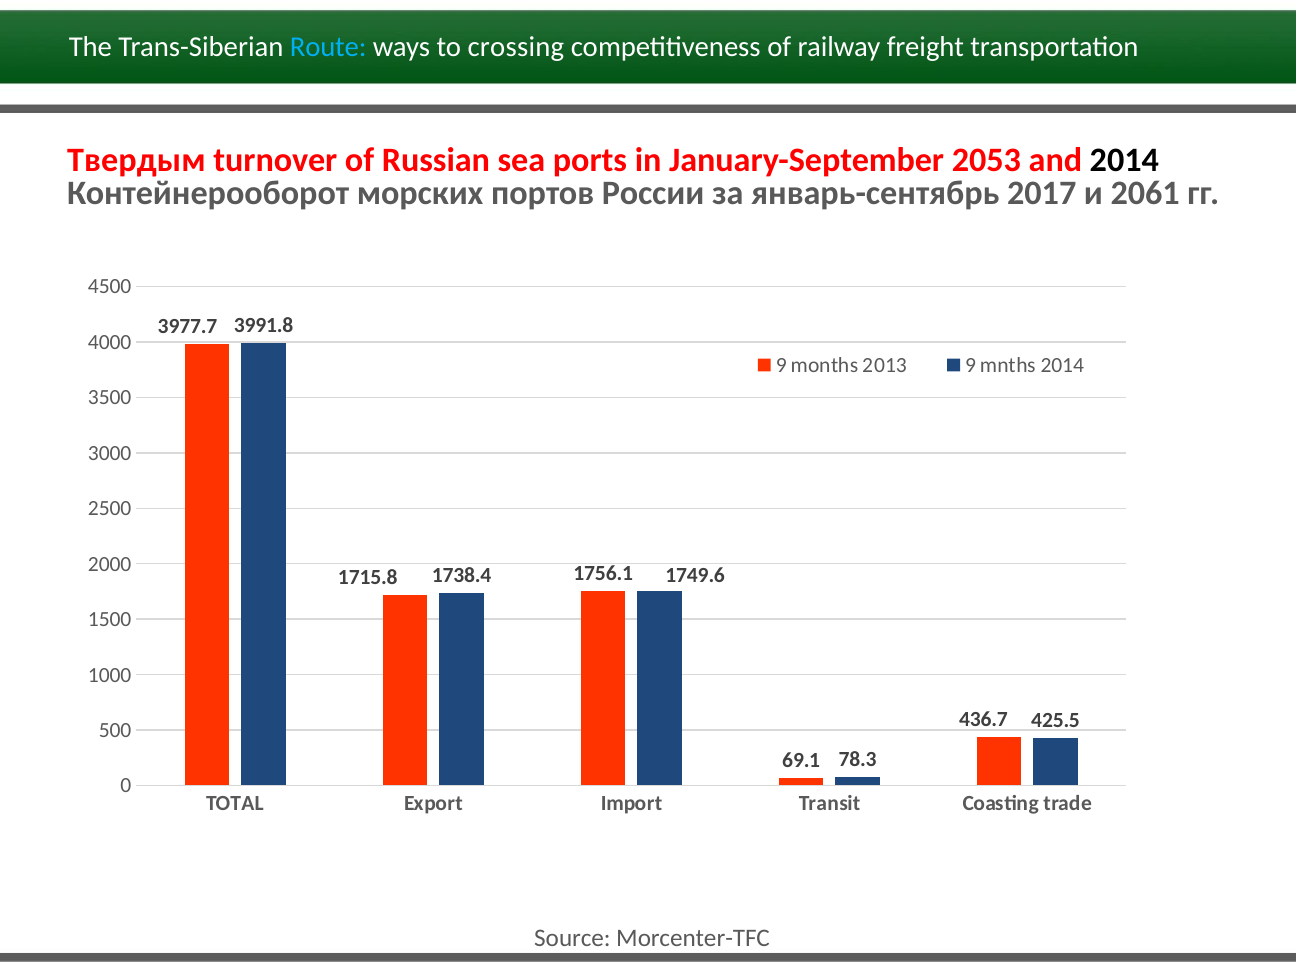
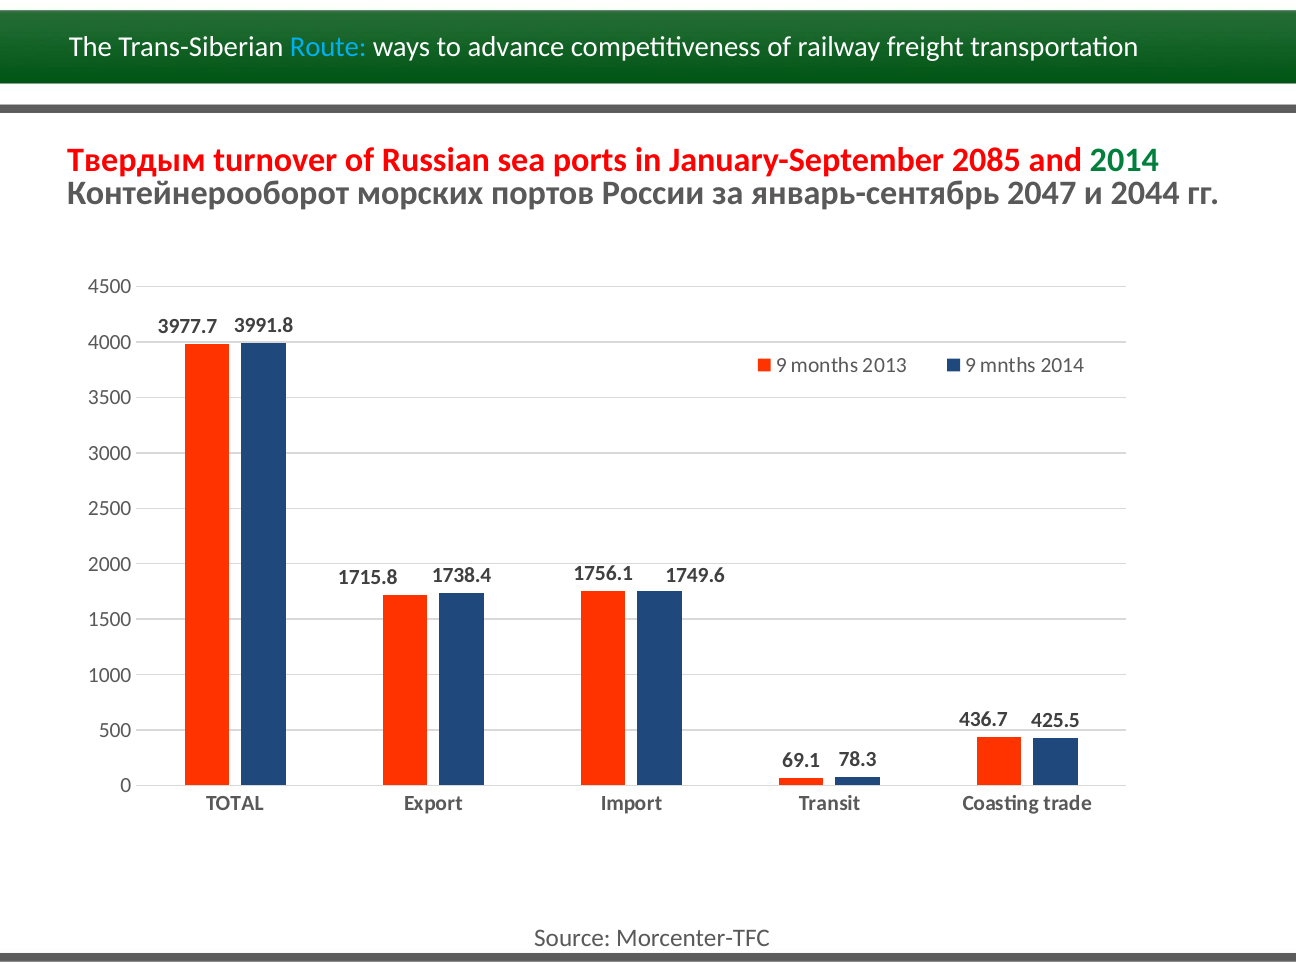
crossing: crossing -> advance (516, 47)
2053: 2053 -> 2085 (986, 160)
2014 colour: black -> green (1124, 160)
2017: 2017 -> 2047 (1042, 193)
2061: 2061 -> 2044 (1145, 193)
